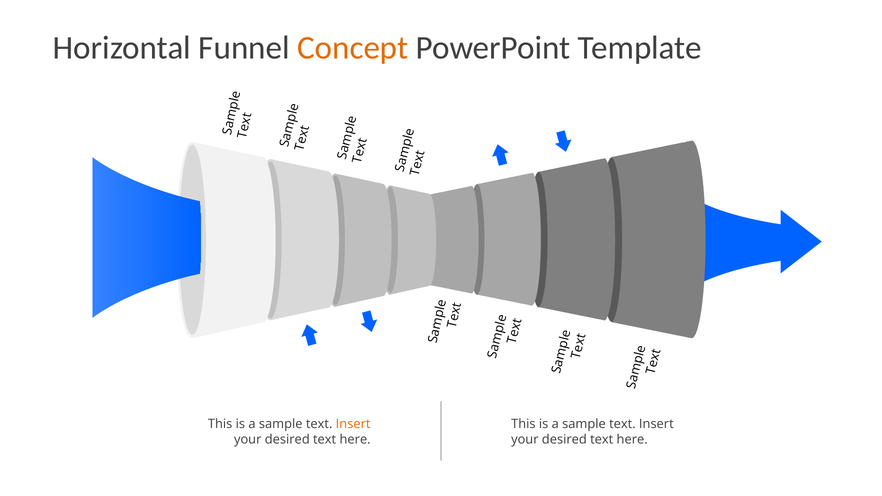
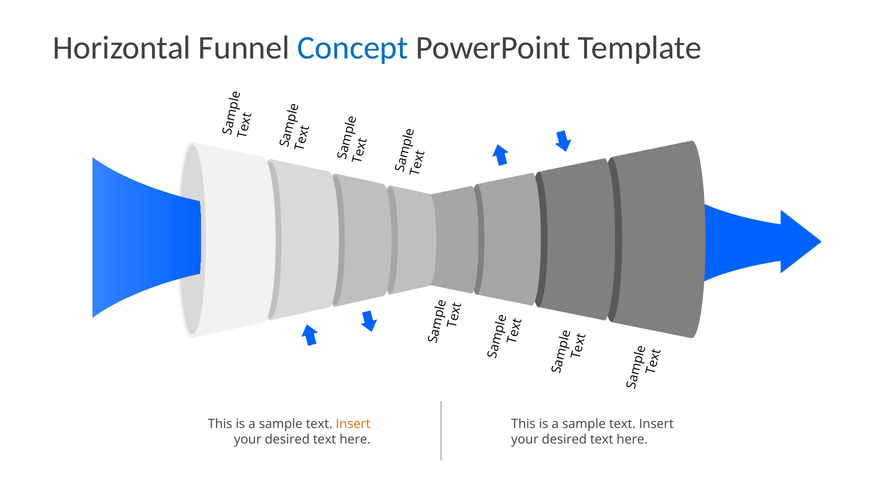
Concept colour: orange -> blue (353, 48)
